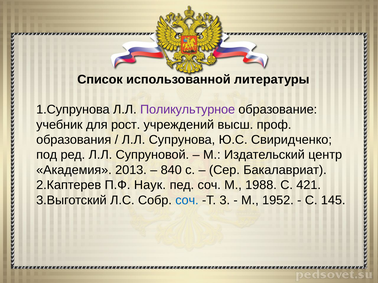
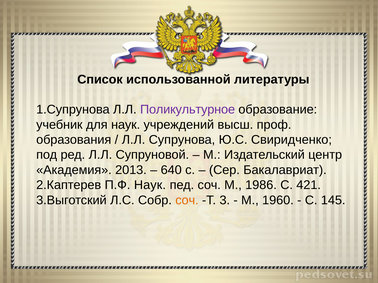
для рост: рост -> наук (126, 125)
840: 840 -> 640 (171, 170)
1988: 1988 -> 1986 (261, 185)
соч colour: blue -> orange (187, 200)
1952: 1952 -> 1960 (278, 200)
